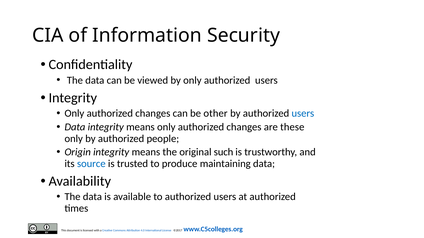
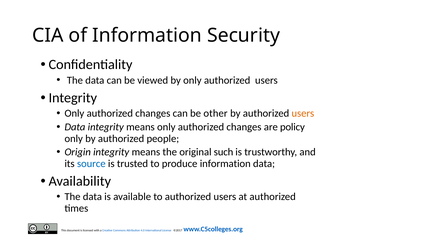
users colour: blue -> orange (303, 114)
these: these -> policy (292, 127)
produce maintaining: maintaining -> information (225, 164)
